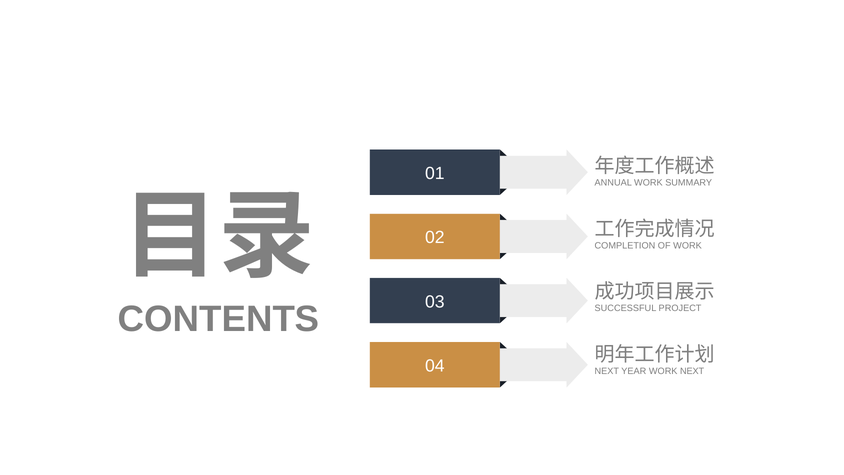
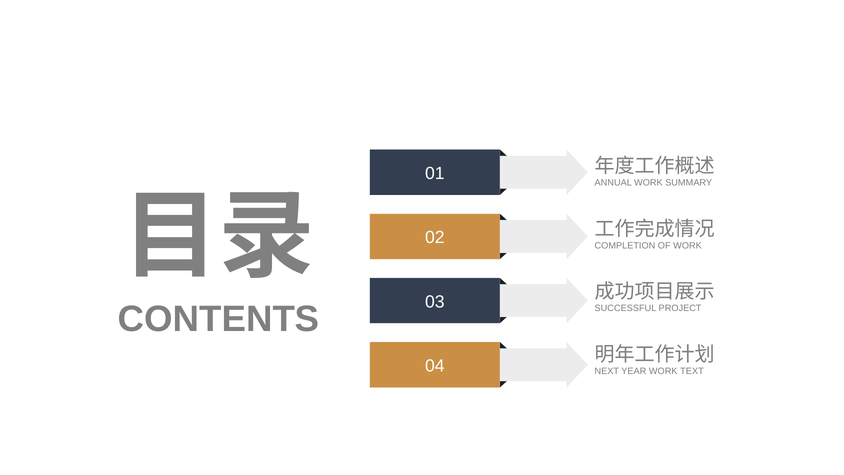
WORK NEXT: NEXT -> TEXT (692, 371)
